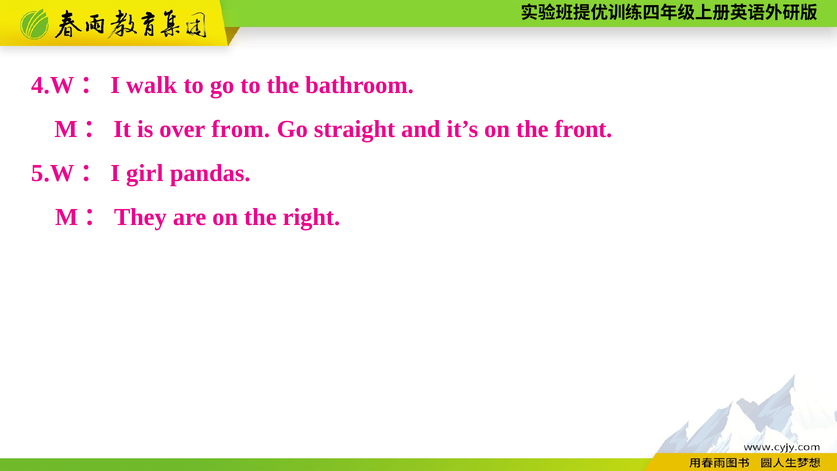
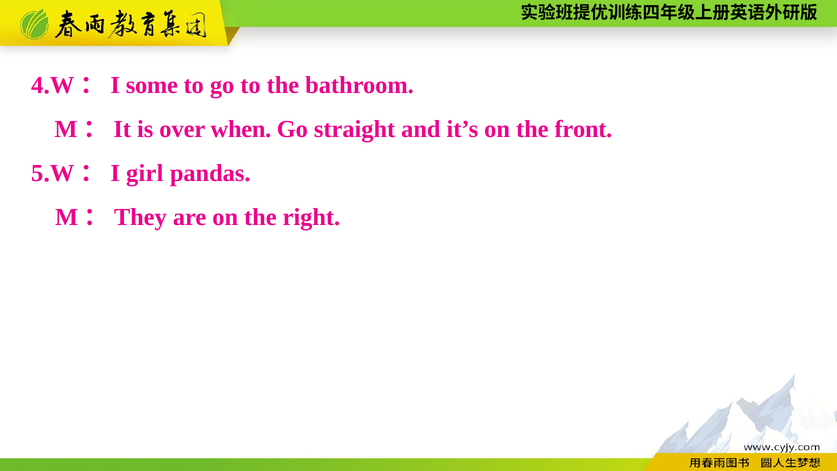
walk: walk -> some (152, 85)
from: from -> when (241, 129)
